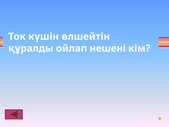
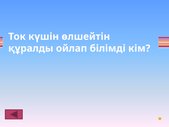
нешені: нешені -> білімді (108, 48)
